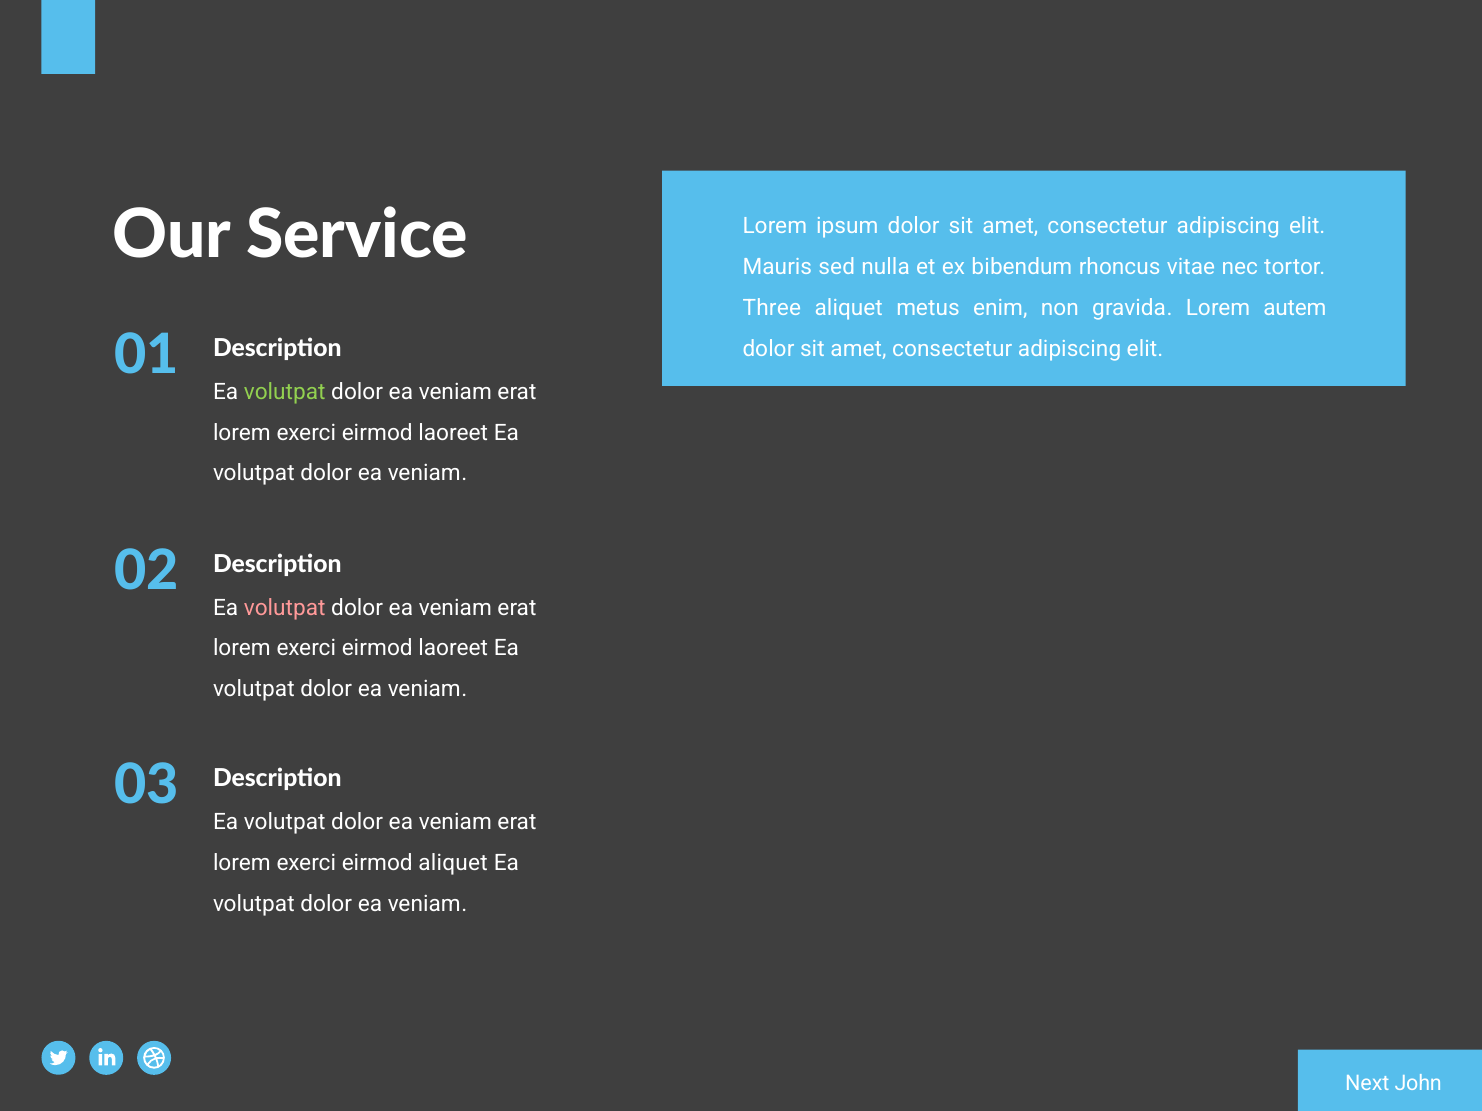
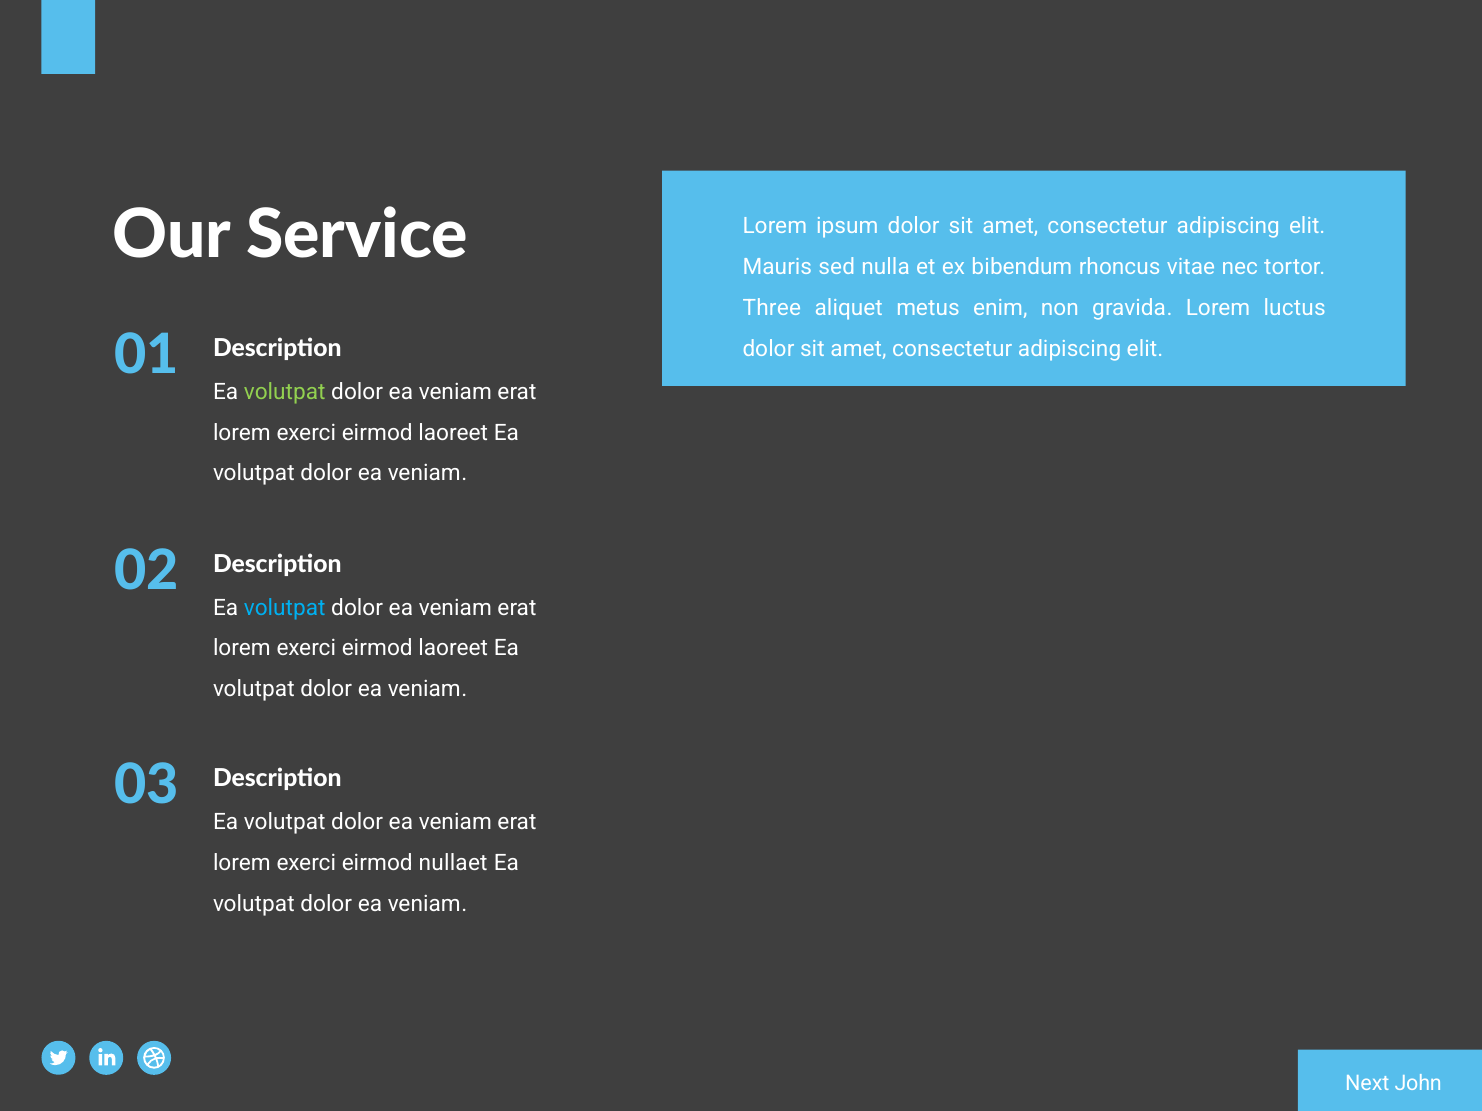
autem: autem -> luctus (1295, 308)
volutpat colour: pink -> light blue (285, 608)
eirmod aliquet: aliquet -> nullaet (453, 863)
